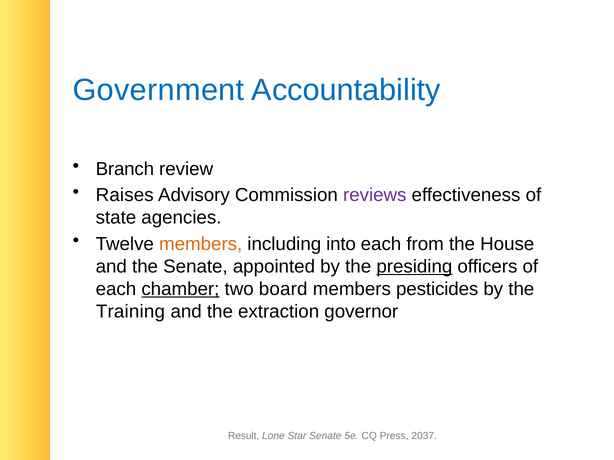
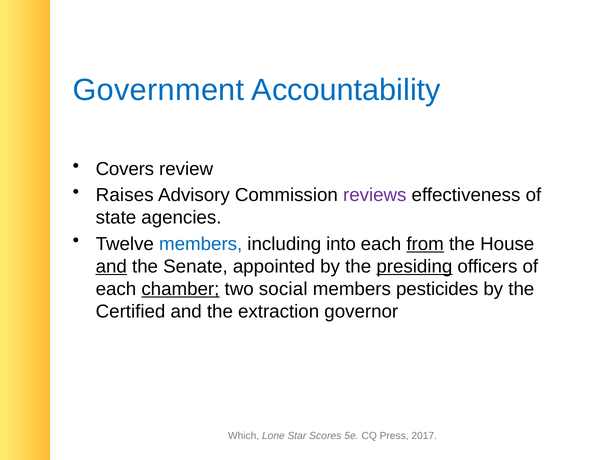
Branch: Branch -> Covers (125, 169)
members colour: orange -> blue (201, 244)
from underline: none -> present (425, 244)
and underline: none -> present (111, 267)
board: board -> social (283, 289)
Training: Training -> Certified (131, 312)
Result: Result -> Which (244, 436)
Star Senate: Senate -> Scores (325, 436)
2037: 2037 -> 2017 (424, 436)
